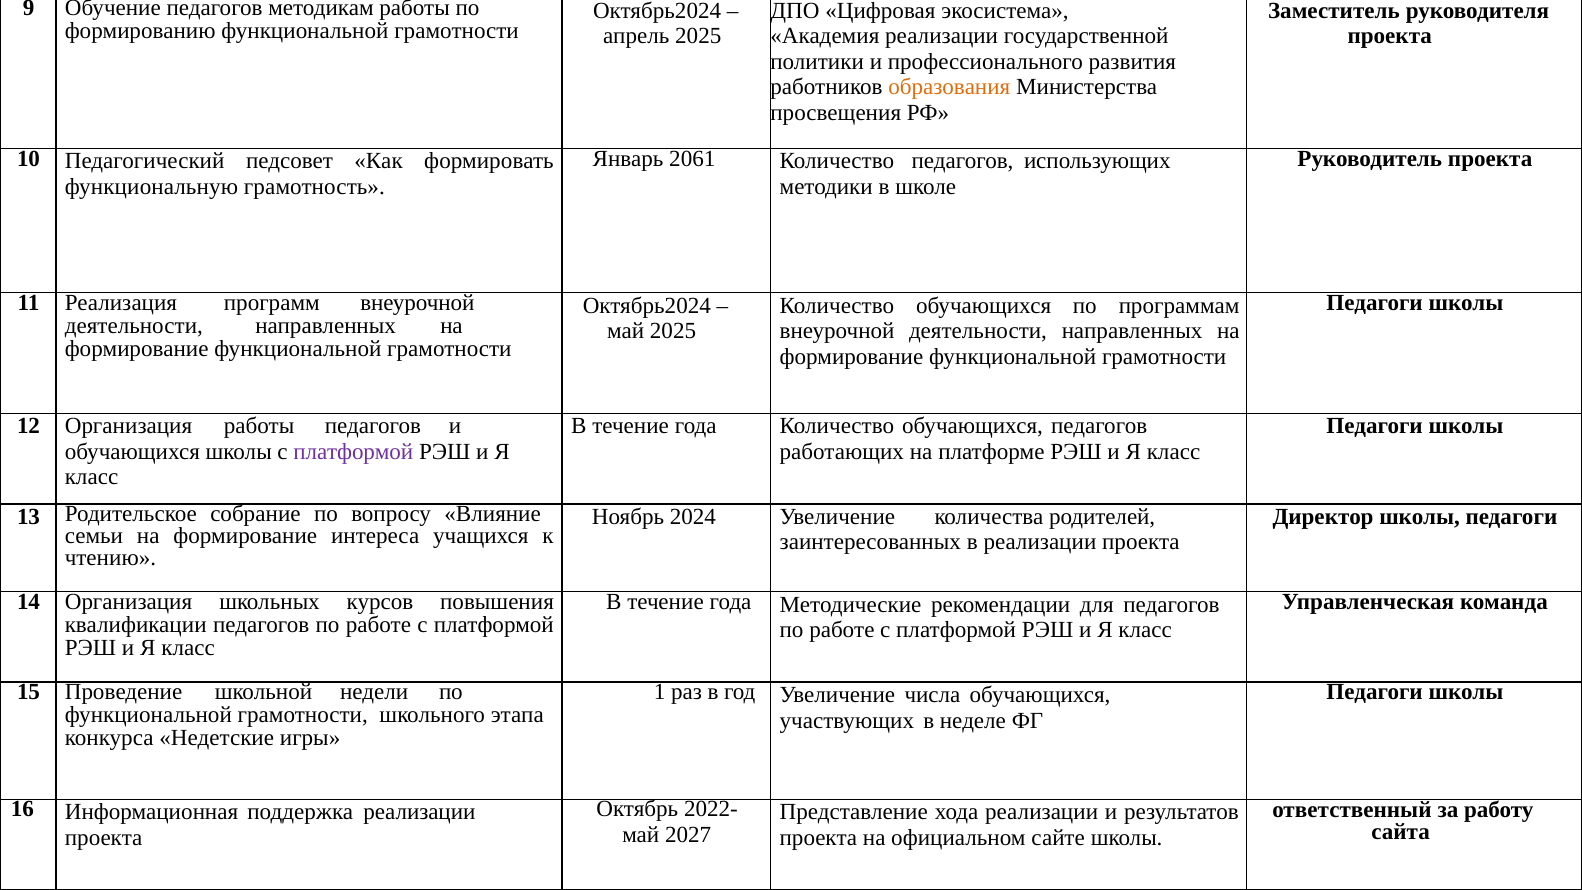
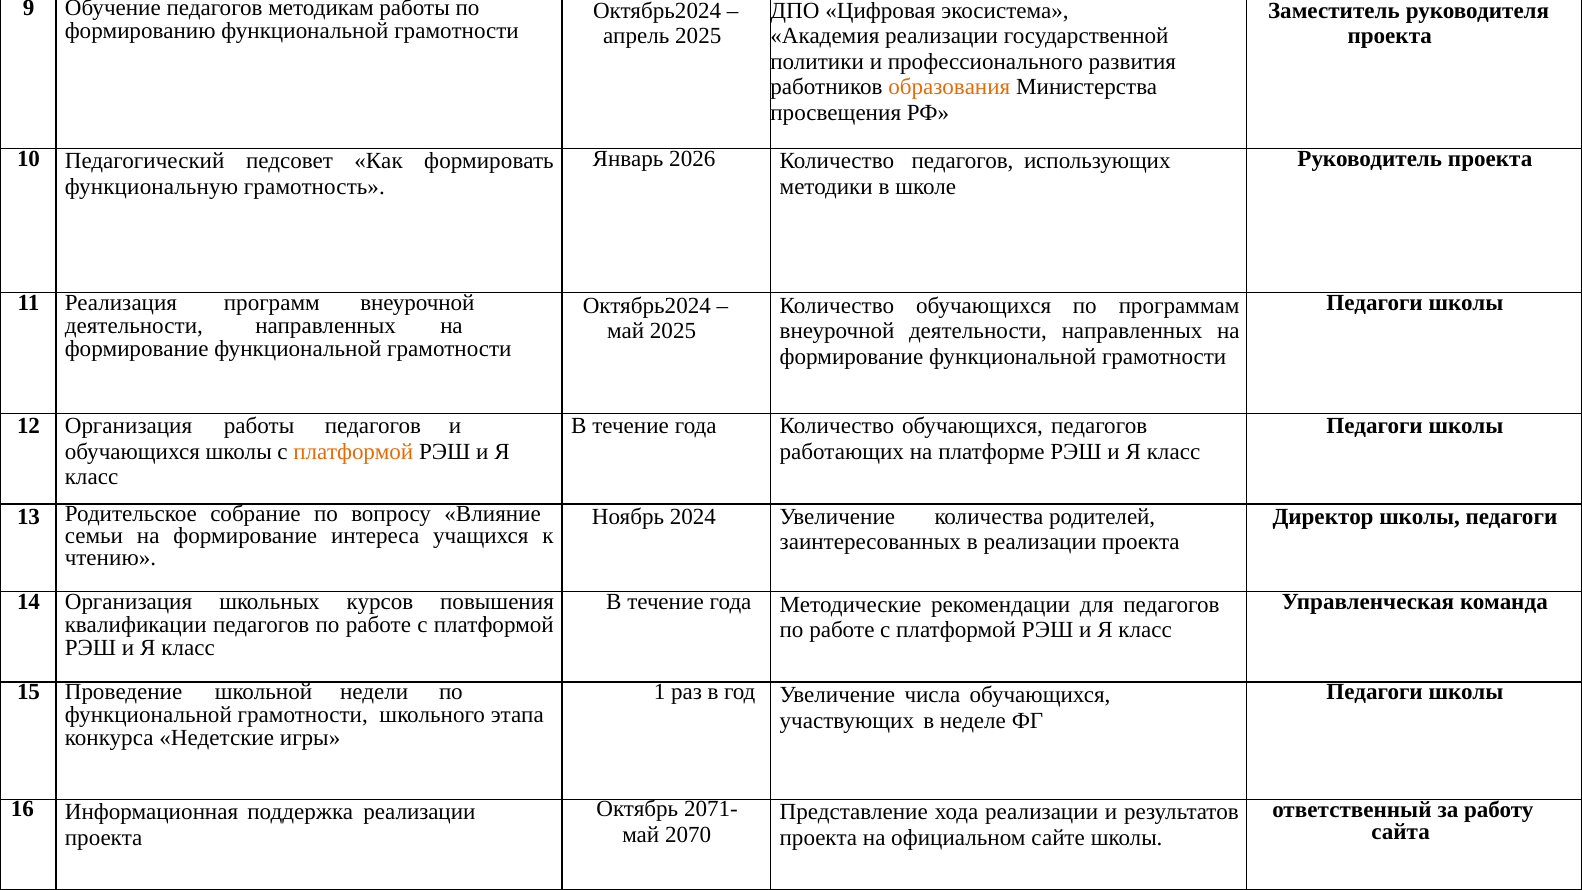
2061: 2061 -> 2026 (692, 158)
платформой colour: purple -> orange (353, 452)
2022-: 2022- -> 2071- (711, 809)
2027: 2027 -> 2070 (688, 835)
